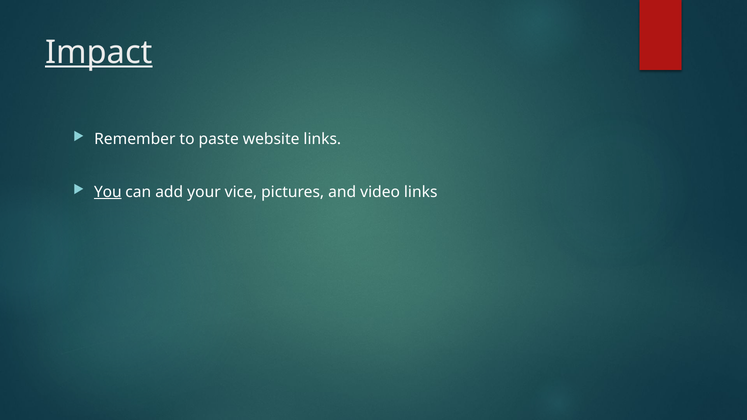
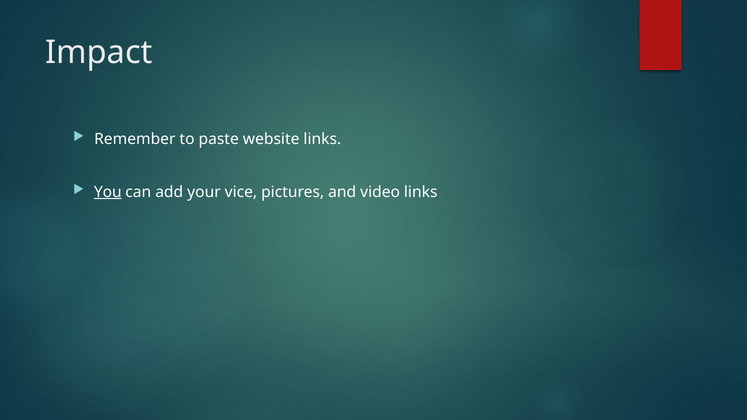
Impact underline: present -> none (99, 52)
